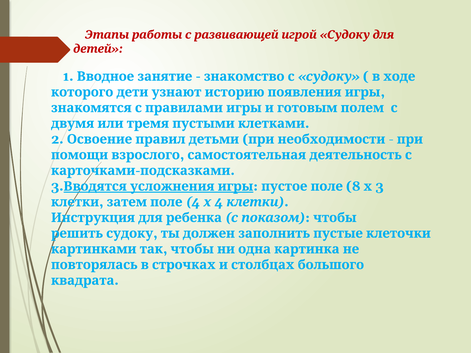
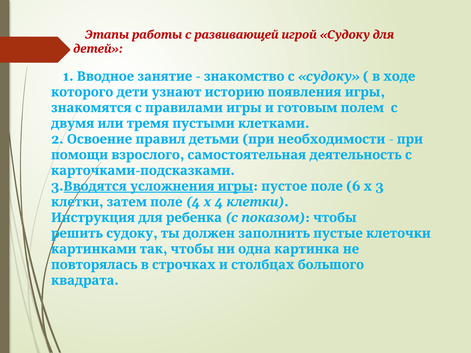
8: 8 -> 6 (353, 186)
